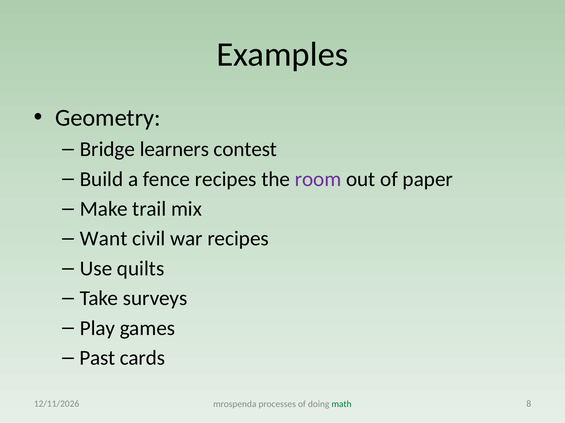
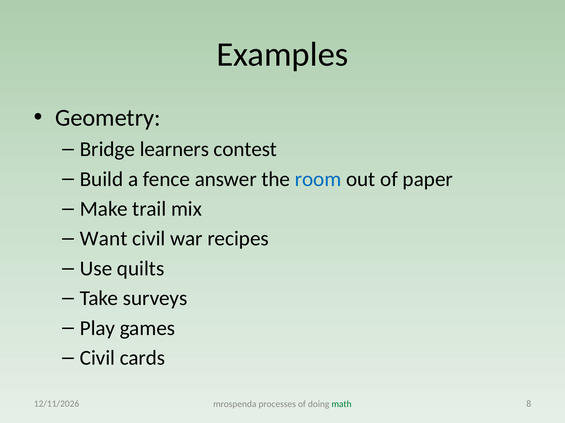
fence recipes: recipes -> answer (226, 179)
room colour: purple -> blue (318, 179)
Past: Past -> Civil (97, 358)
